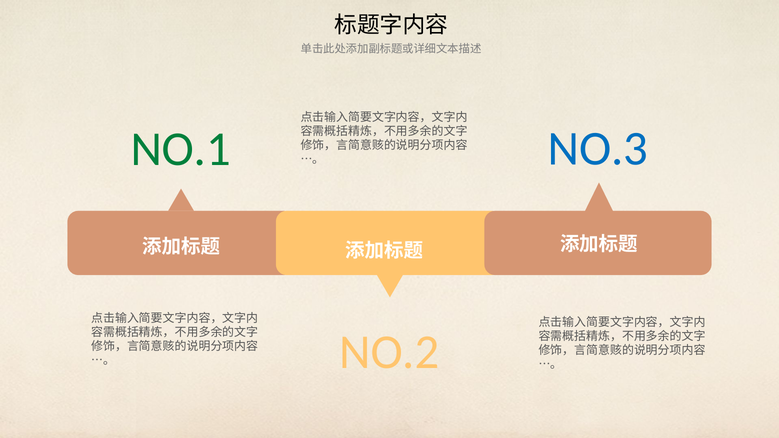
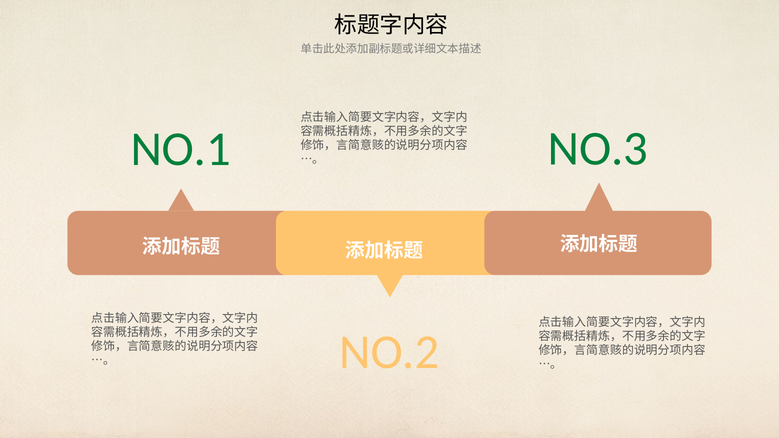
NO.3 colour: blue -> green (598, 149)
